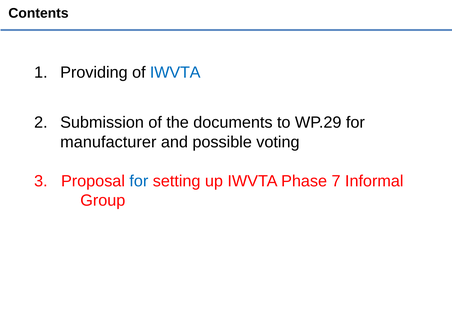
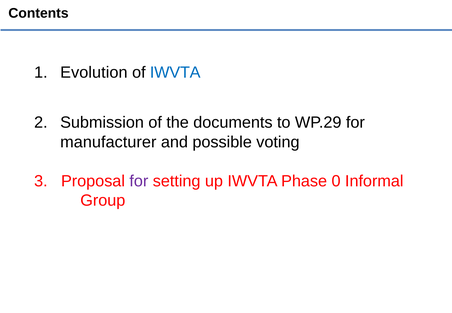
Providing: Providing -> Evolution (94, 72)
for colour: blue -> purple (139, 181)
7: 7 -> 0 (336, 181)
